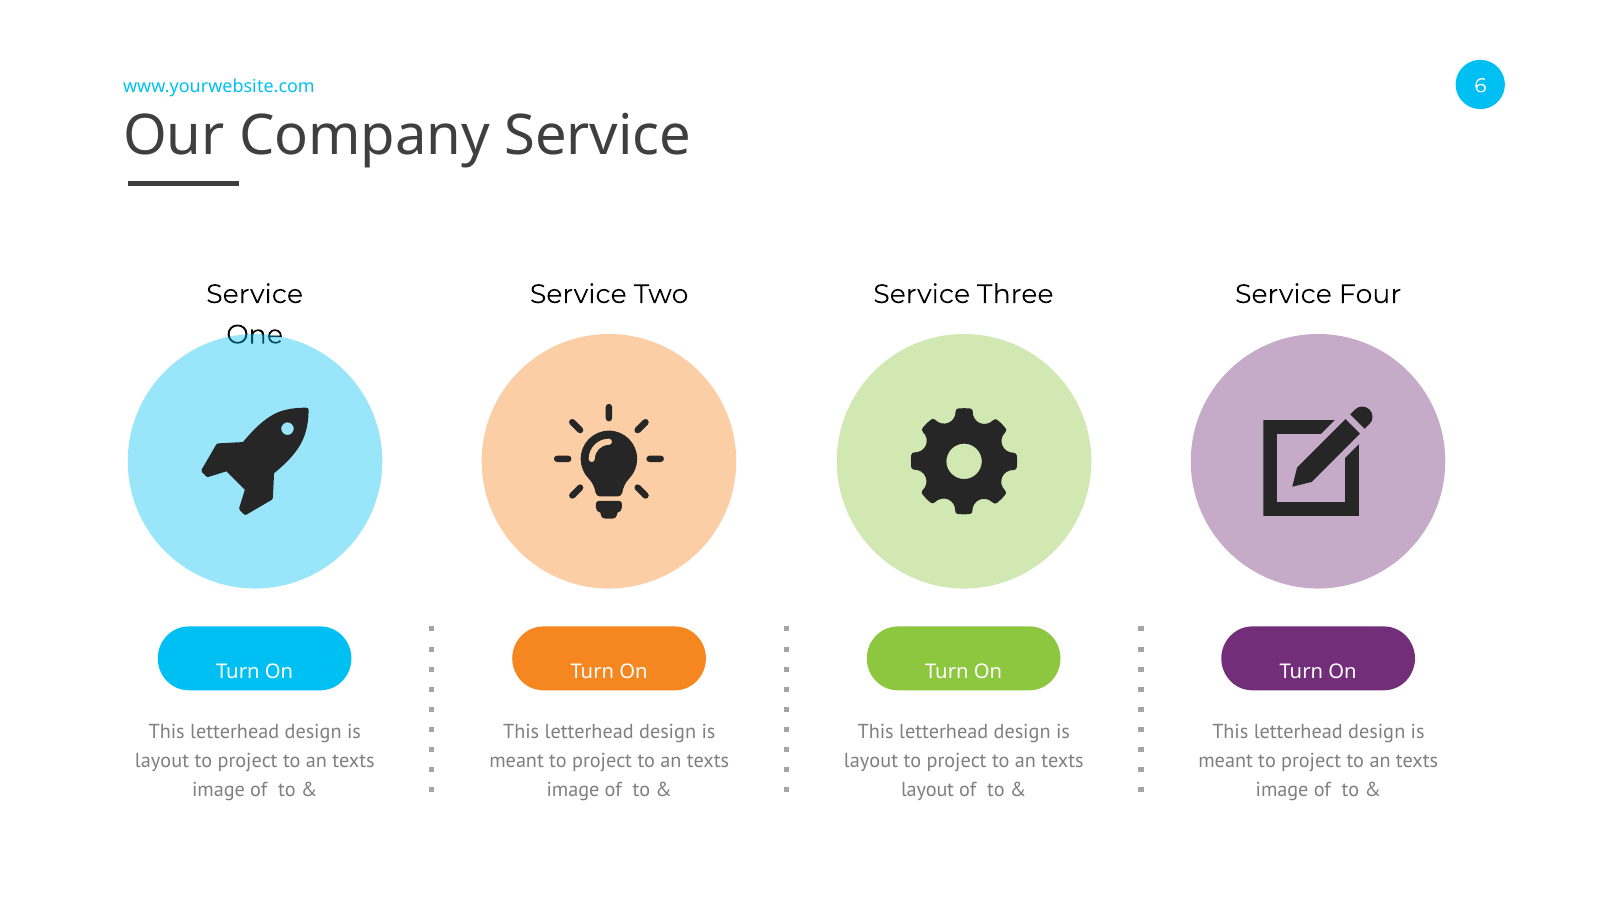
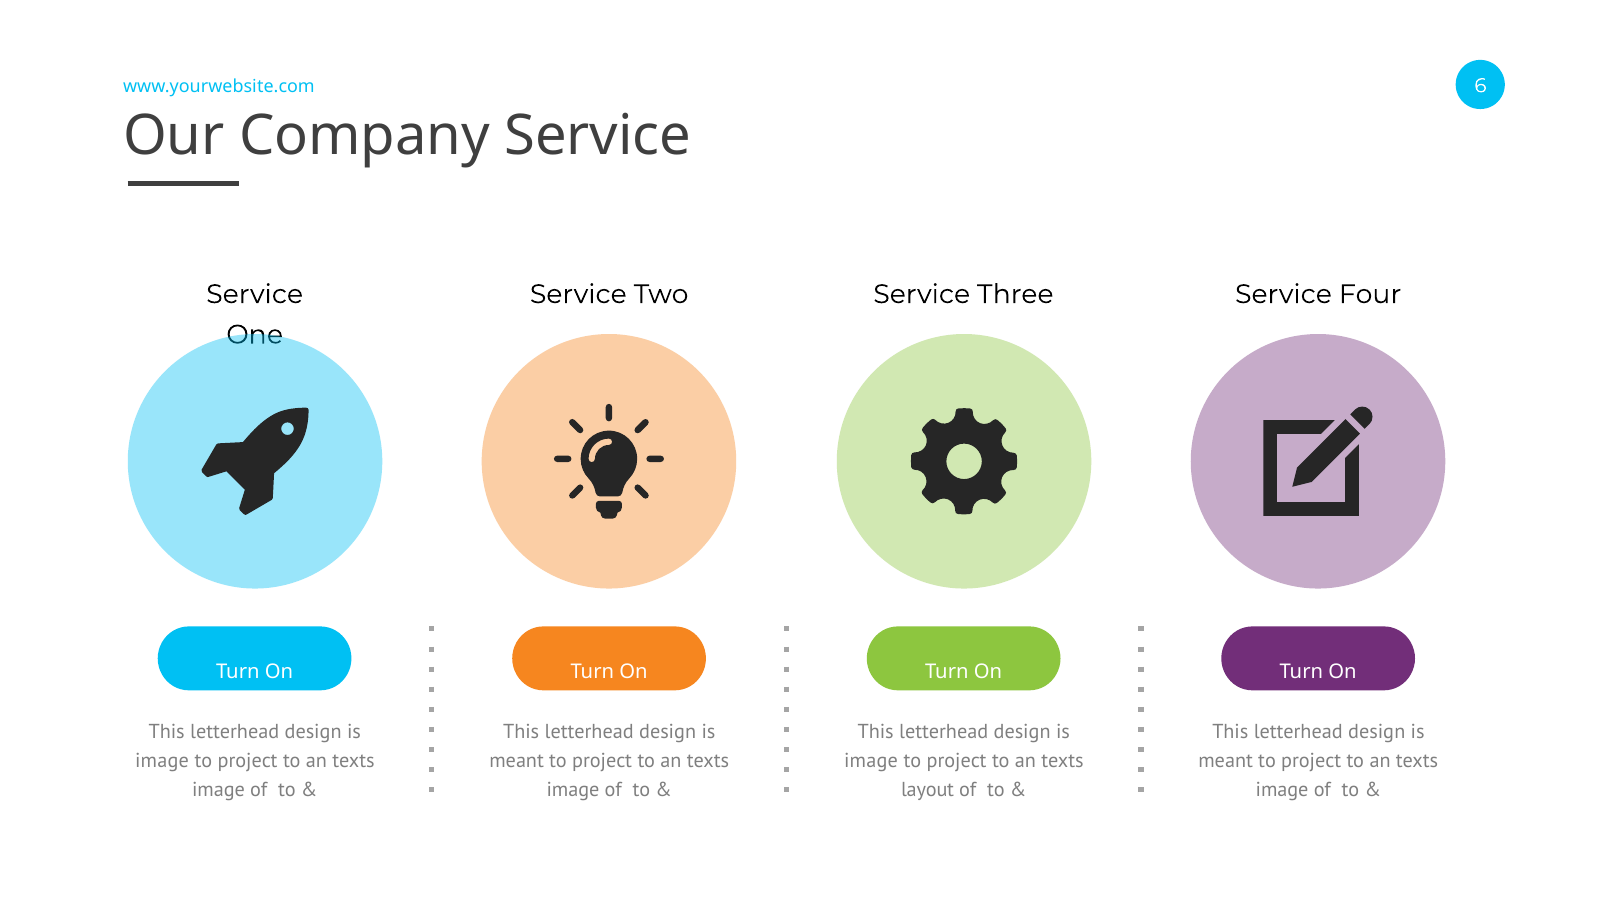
layout: layout -> image (162, 761)
layout: layout -> image (871, 761)
